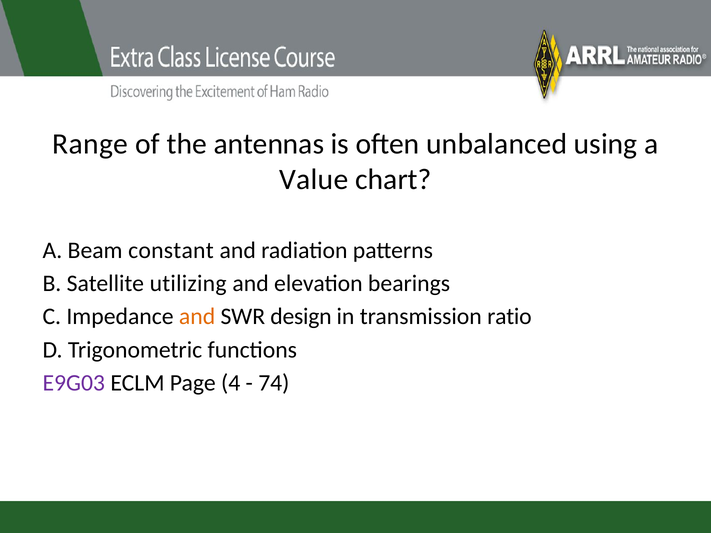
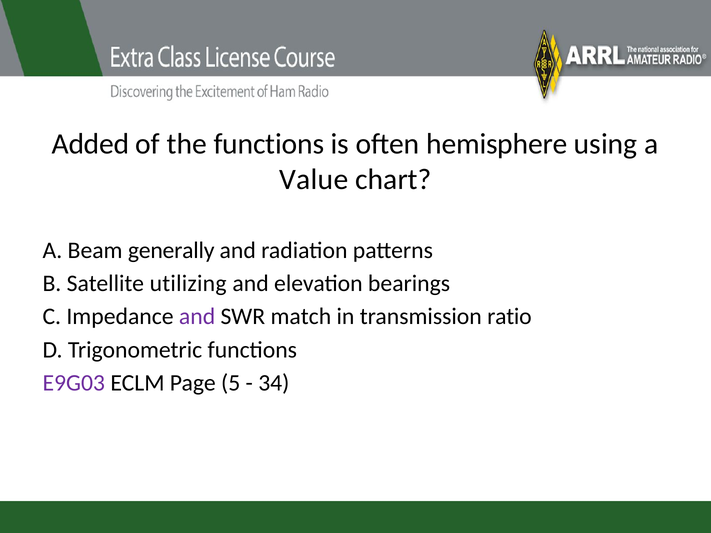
Range: Range -> Added (91, 144)
the antennas: antennas -> functions (269, 144)
unbalanced: unbalanced -> hemisphere (497, 144)
constant: constant -> generally (171, 250)
and colour: orange -> purple (197, 317)
design: design -> match (301, 317)
4: 4 -> 5 (231, 383)
74: 74 -> 34 (274, 383)
